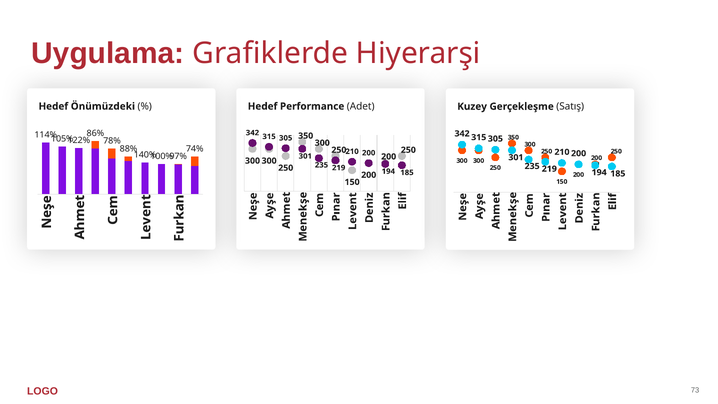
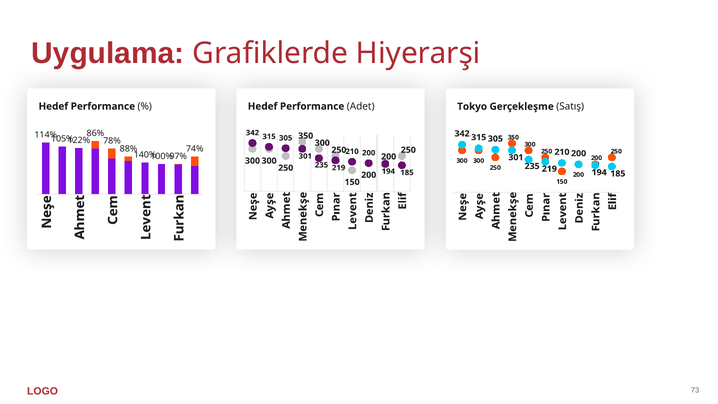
Önümüzdeki: Önümüzdeki -> Performance (103, 106)
Kuzey: Kuzey -> Tokyo (472, 106)
